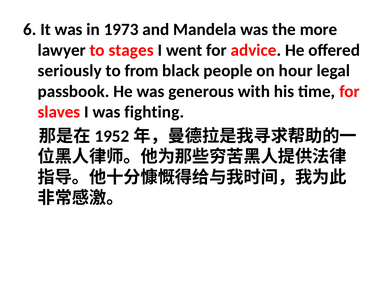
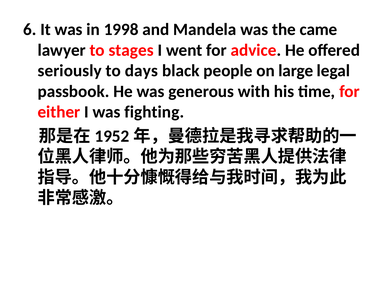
1973: 1973 -> 1998 (121, 30)
more: more -> came (319, 30)
from: from -> days (141, 71)
hour: hour -> large (296, 71)
slaves: slaves -> either (59, 112)
